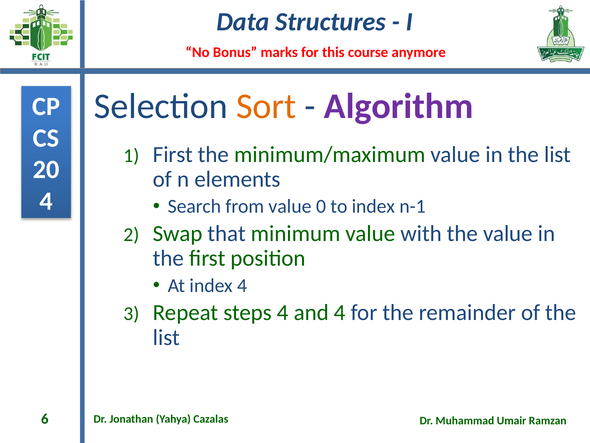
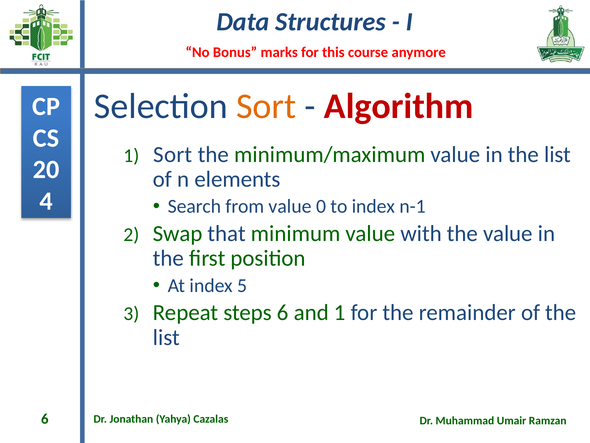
Algorithm colour: purple -> red (399, 106)
1 First: First -> Sort (173, 154)
index 4: 4 -> 5 (242, 285)
steps 4: 4 -> 6 (283, 312)
and 4: 4 -> 1 (340, 312)
